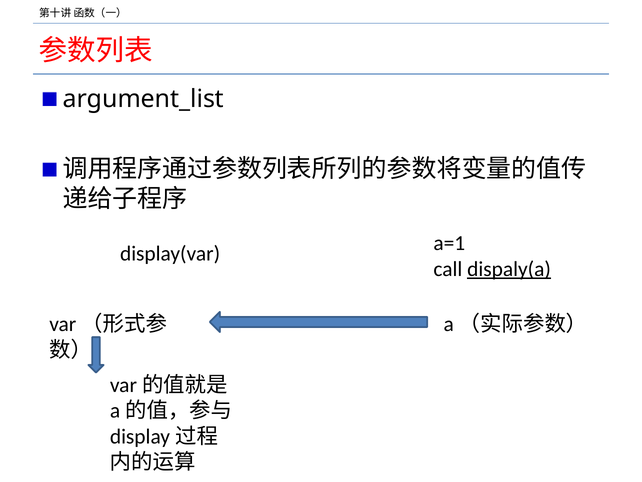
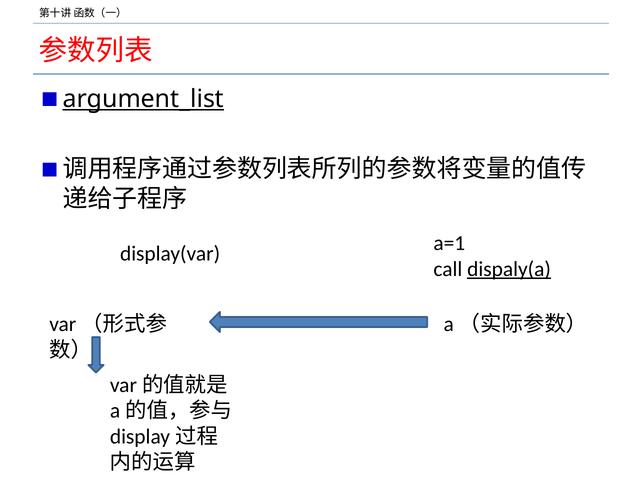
argument_list underline: none -> present (143, 99)
